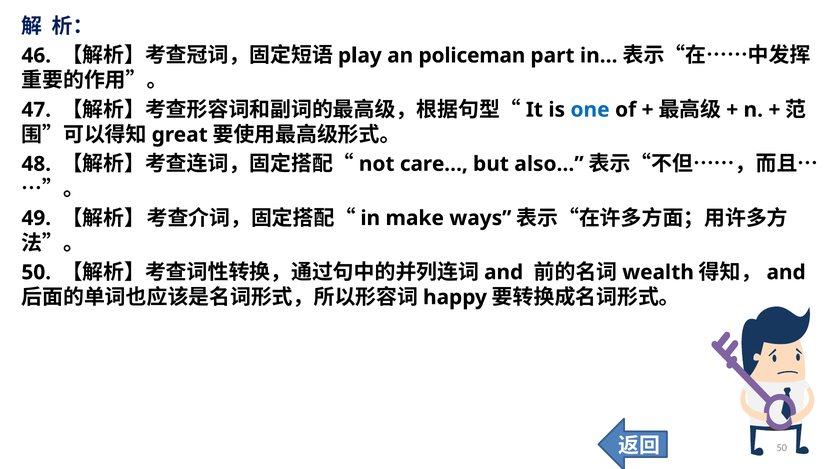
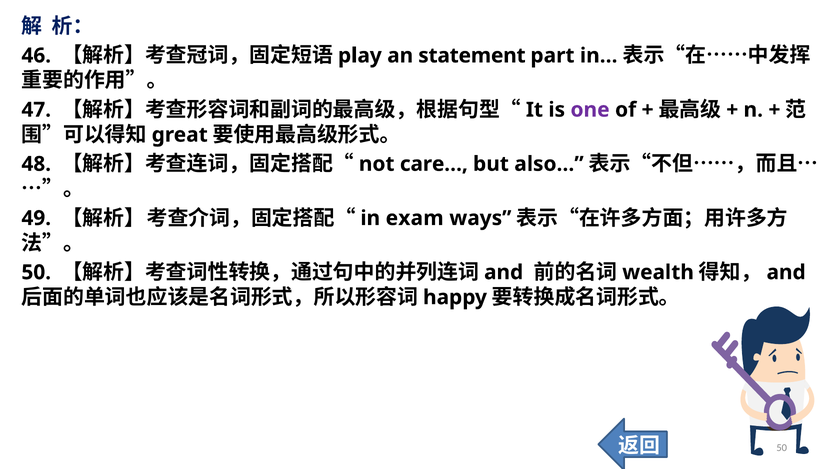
policeman: policeman -> statement (472, 56)
one colour: blue -> purple (590, 110)
make: make -> exam (415, 218)
